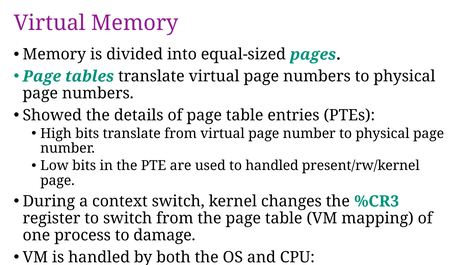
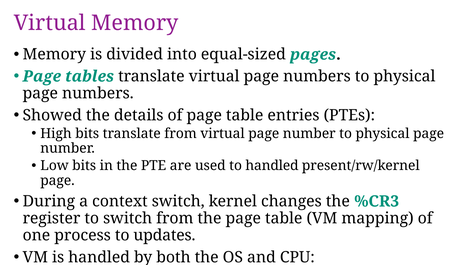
damage: damage -> updates (164, 236)
